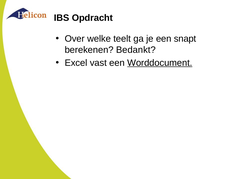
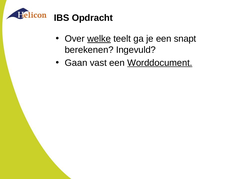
welke underline: none -> present (99, 39)
Bedankt: Bedankt -> Ingevuld (136, 50)
Excel: Excel -> Gaan (76, 63)
